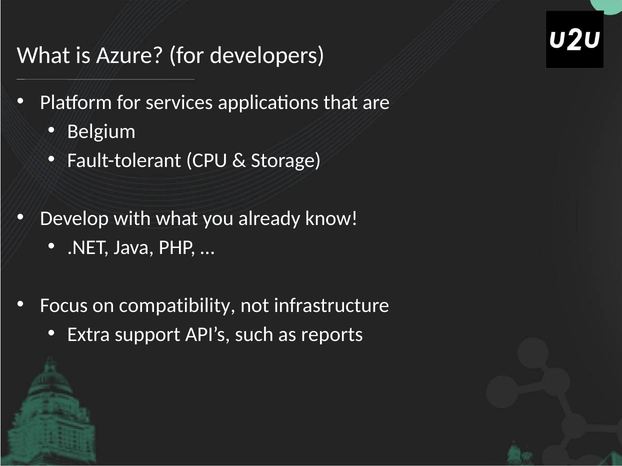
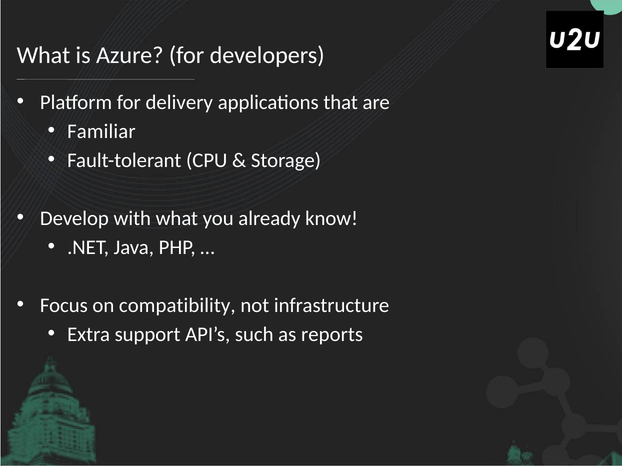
services: services -> delivery (179, 102)
Belgium: Belgium -> Familiar (101, 131)
